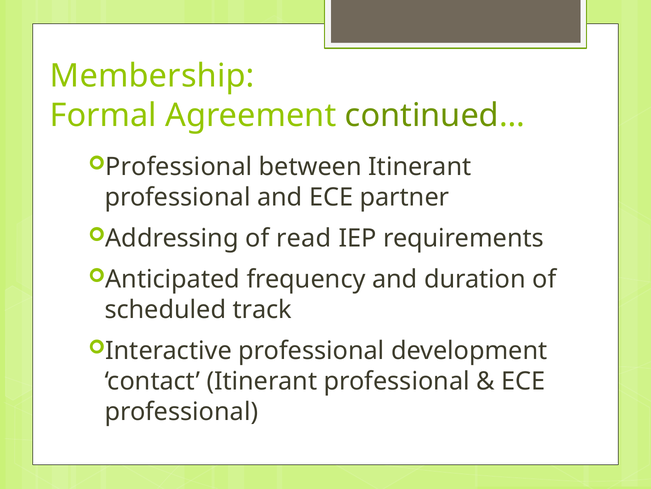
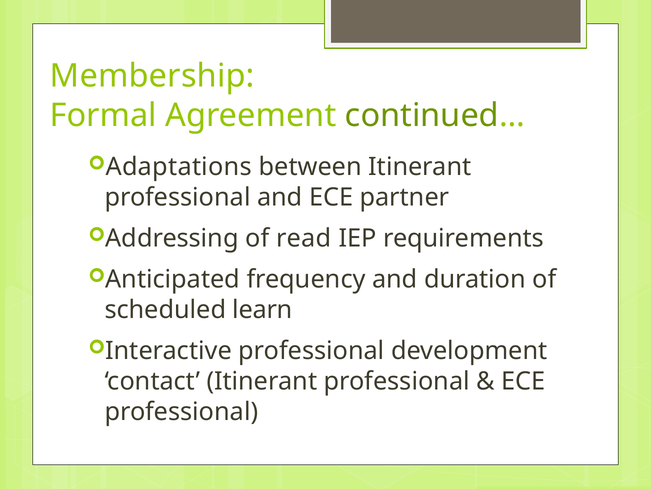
Professional: Professional -> Adaptations (179, 167)
track: track -> learn (262, 309)
